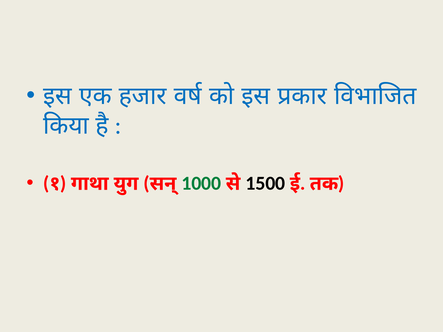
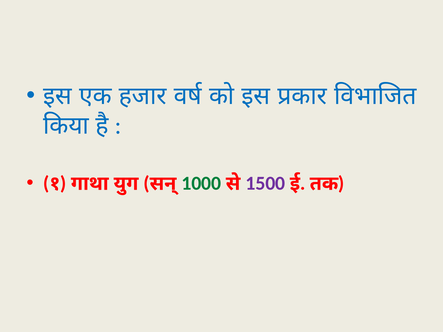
1500 colour: black -> purple (265, 184)
